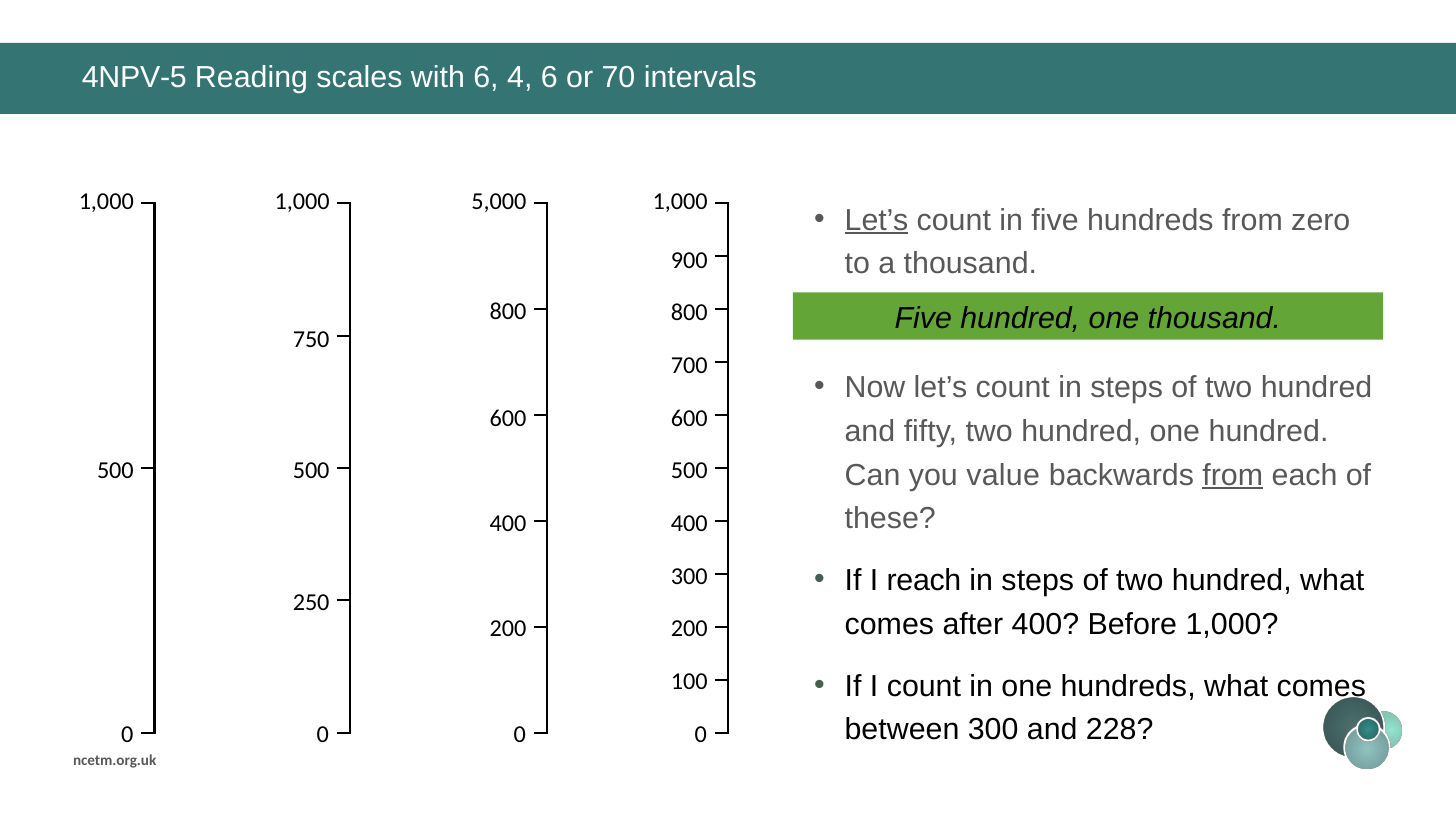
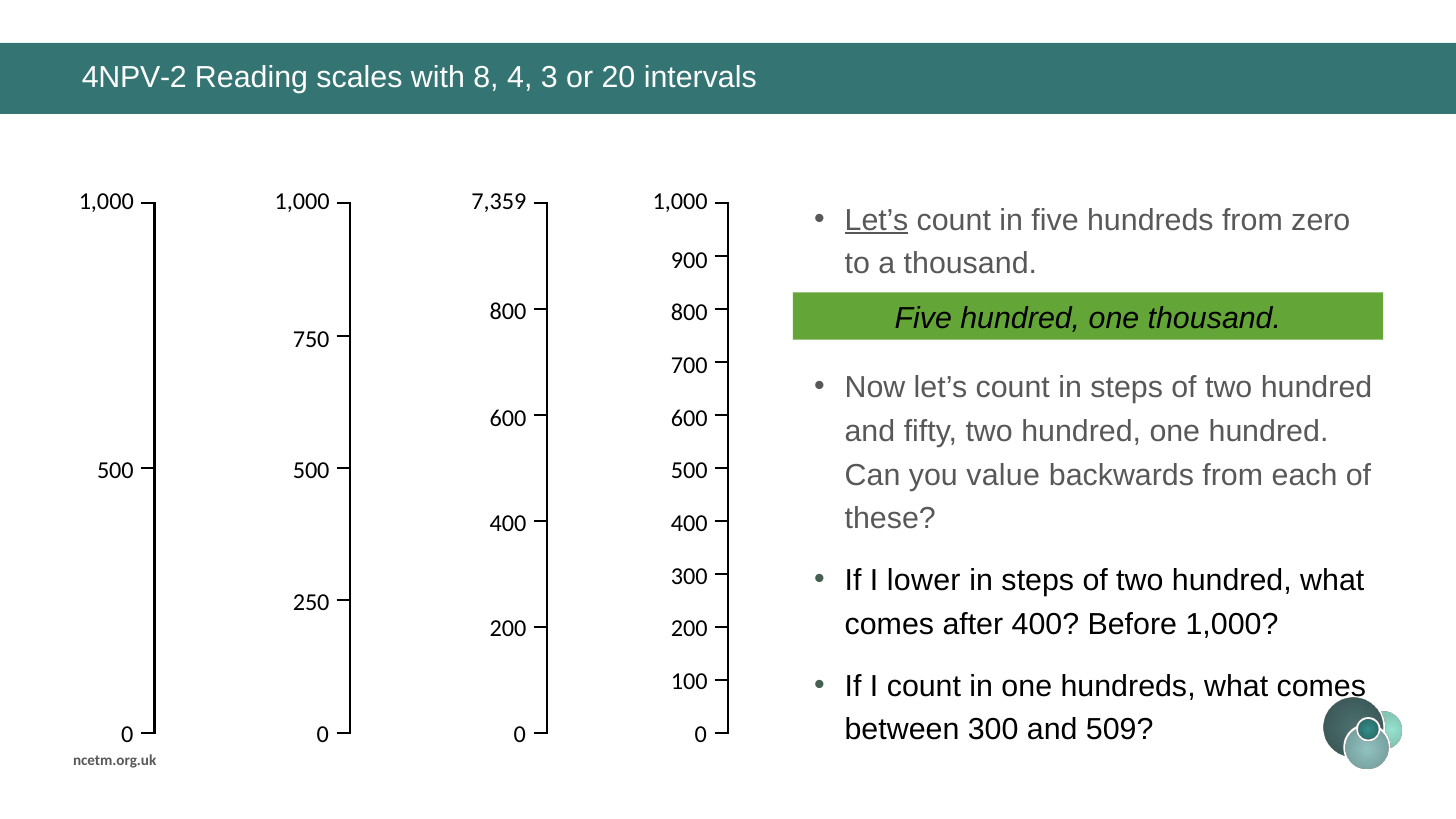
4NPV-5: 4NPV-5 -> 4NPV-2 (134, 77)
with 6: 6 -> 8 (486, 77)
4 6: 6 -> 3 (549, 77)
70: 70 -> 20 (619, 77)
5,000: 5,000 -> 7,359 (499, 202)
from underline: present -> none (1233, 475)
reach: reach -> lower (924, 581)
228: 228 -> 509 (1120, 730)
